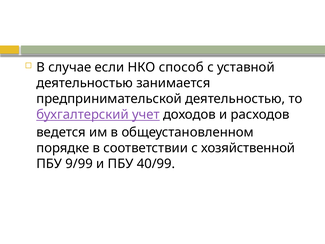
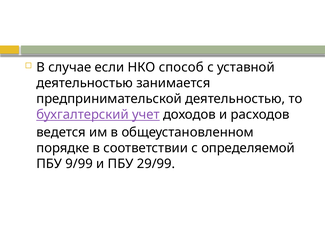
хозяйственной: хозяйственной -> определяемой (248, 148)
40/99: 40/99 -> 29/99 (156, 164)
